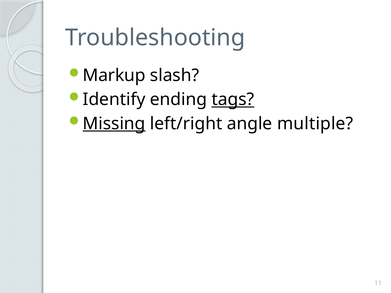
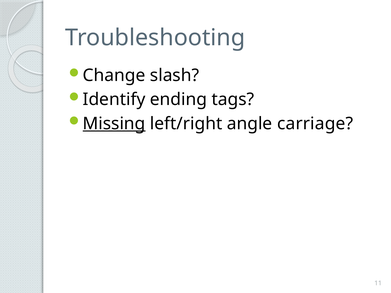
Markup: Markup -> Change (114, 75)
tags underline: present -> none (233, 100)
multiple: multiple -> carriage (315, 124)
